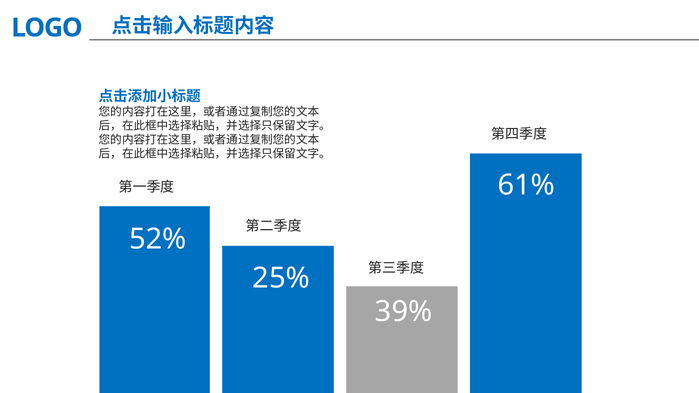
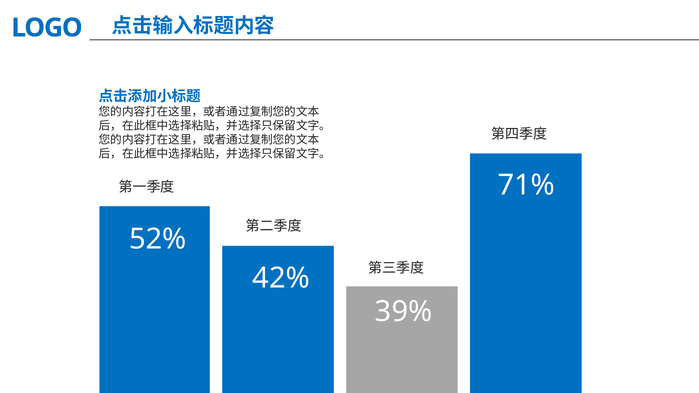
61%: 61% -> 71% (526, 185)
25%: 25% -> 42% (281, 278)
